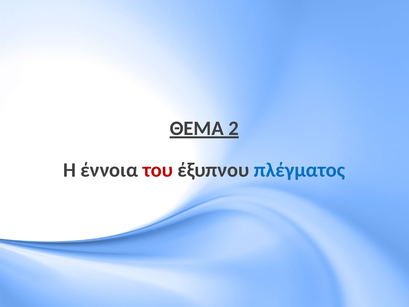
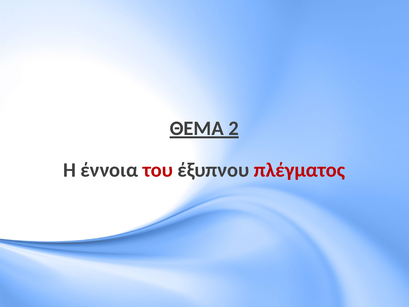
πλέγματος colour: blue -> red (300, 170)
